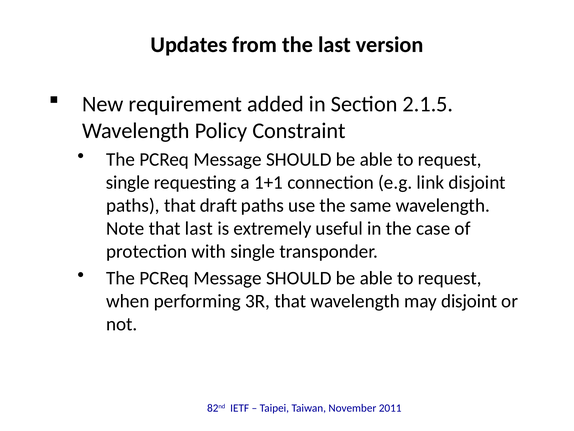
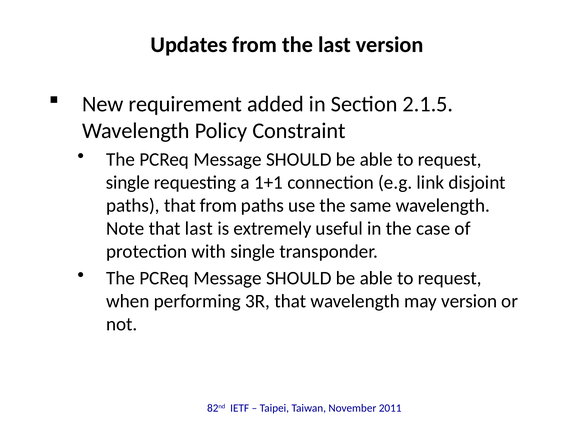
that draft: draft -> from (218, 205)
may disjoint: disjoint -> version (469, 301)
